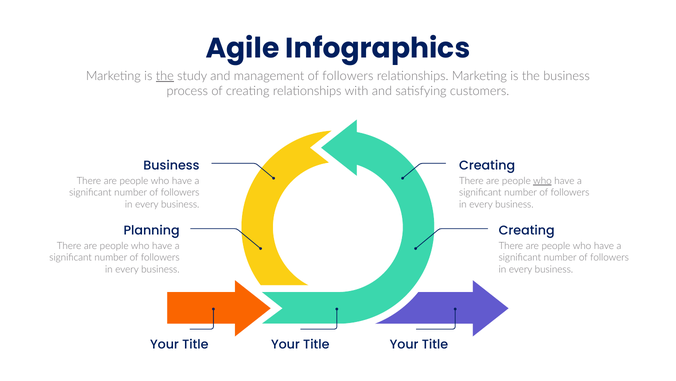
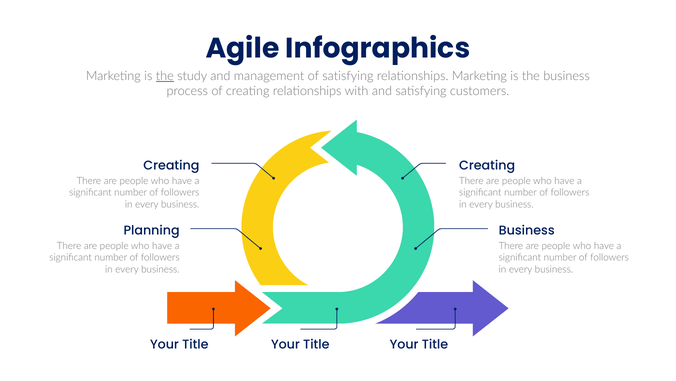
management of followers: followers -> satisfying (348, 76)
Business: Business -> Creating (171, 165)
who underline: present -> none (542, 180)
Creating: Creating -> Business (527, 230)
